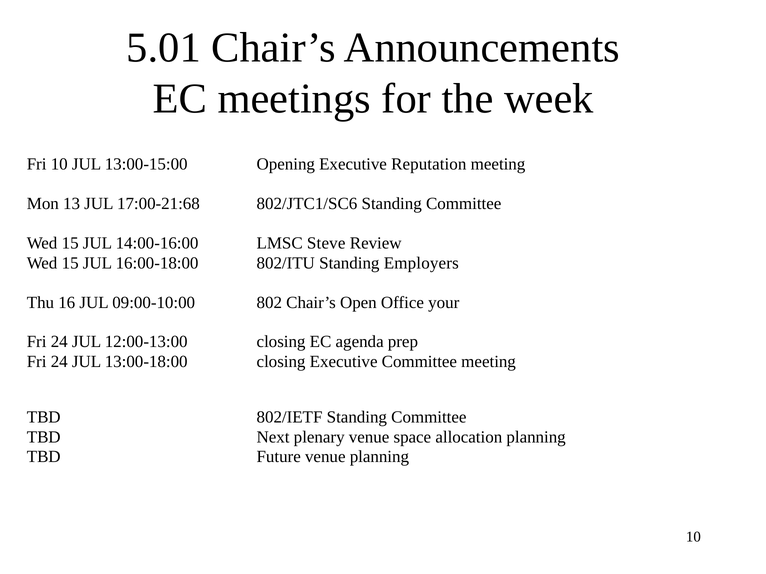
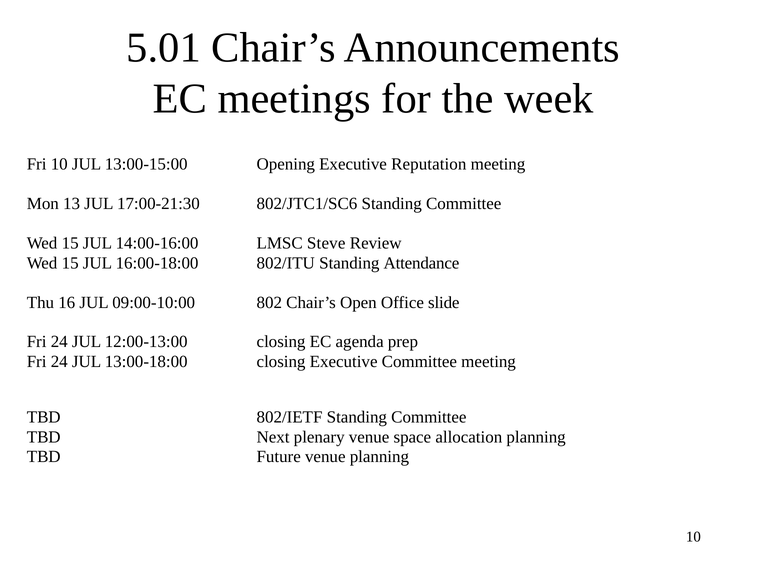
17:00-21:68: 17:00-21:68 -> 17:00-21:30 (158, 204)
Employers: Employers -> Attendance (421, 263)
your: your -> slide (444, 303)
